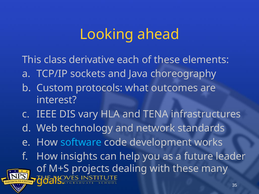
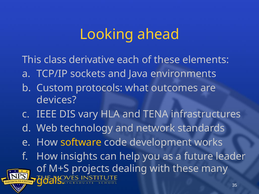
choreography: choreography -> environments (183, 74)
interest: interest -> devices (57, 100)
software colour: light blue -> yellow (81, 143)
